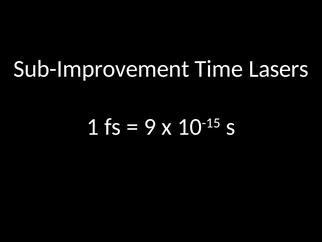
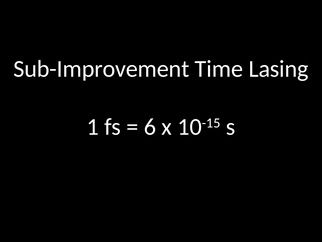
Lasers: Lasers -> Lasing (279, 69)
9: 9 -> 6 (150, 127)
